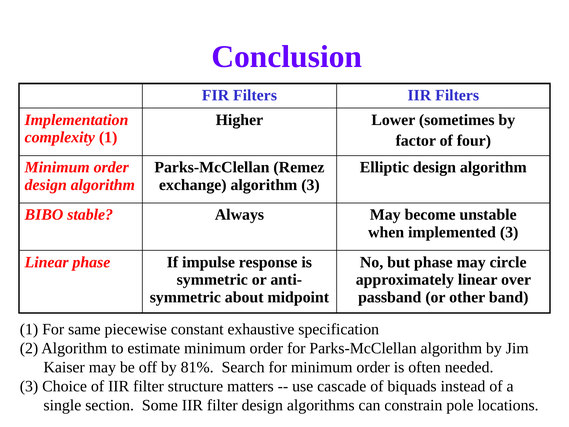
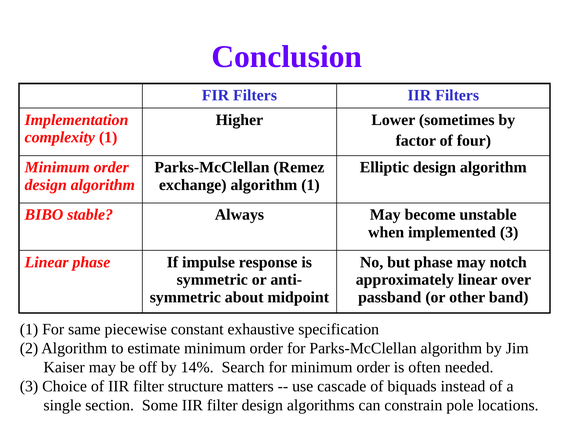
algorithm 3: 3 -> 1 (310, 185)
circle: circle -> notch (508, 262)
81%: 81% -> 14% (197, 367)
